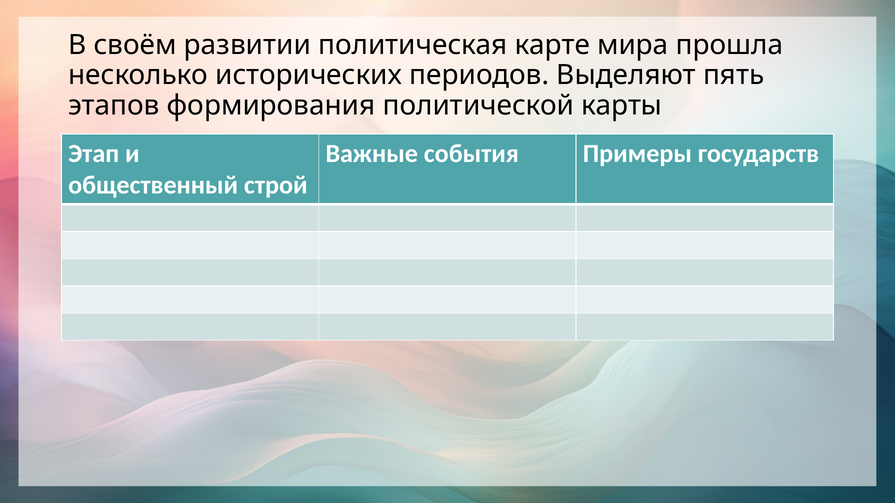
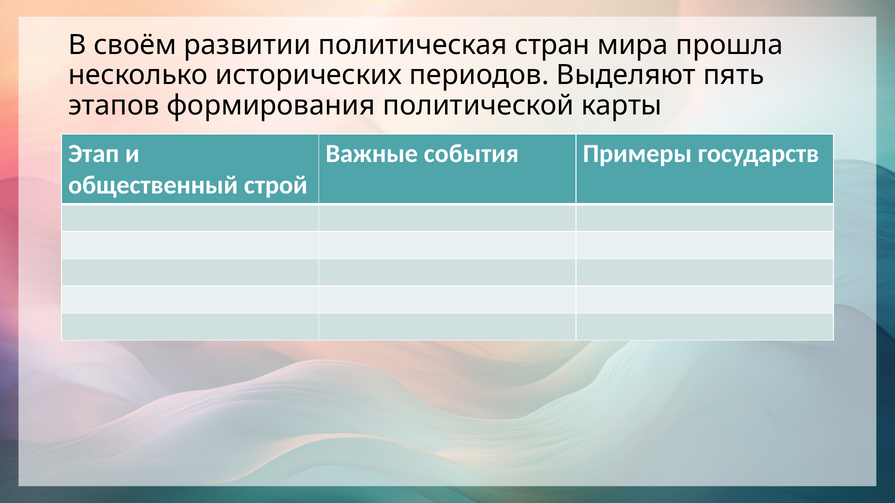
карте: карте -> стран (552, 45)
